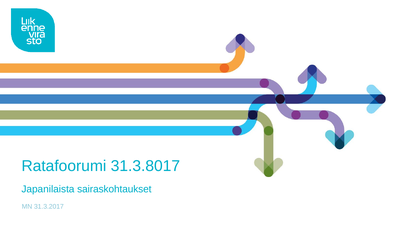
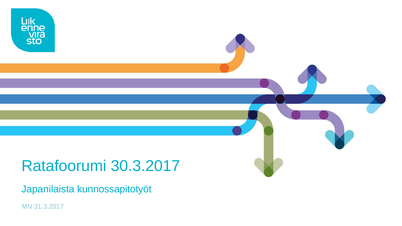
31.3.8017: 31.3.8017 -> 30.3.2017 (145, 166)
sairaskohtaukset: sairaskohtaukset -> kunnossapitotyöt (114, 189)
